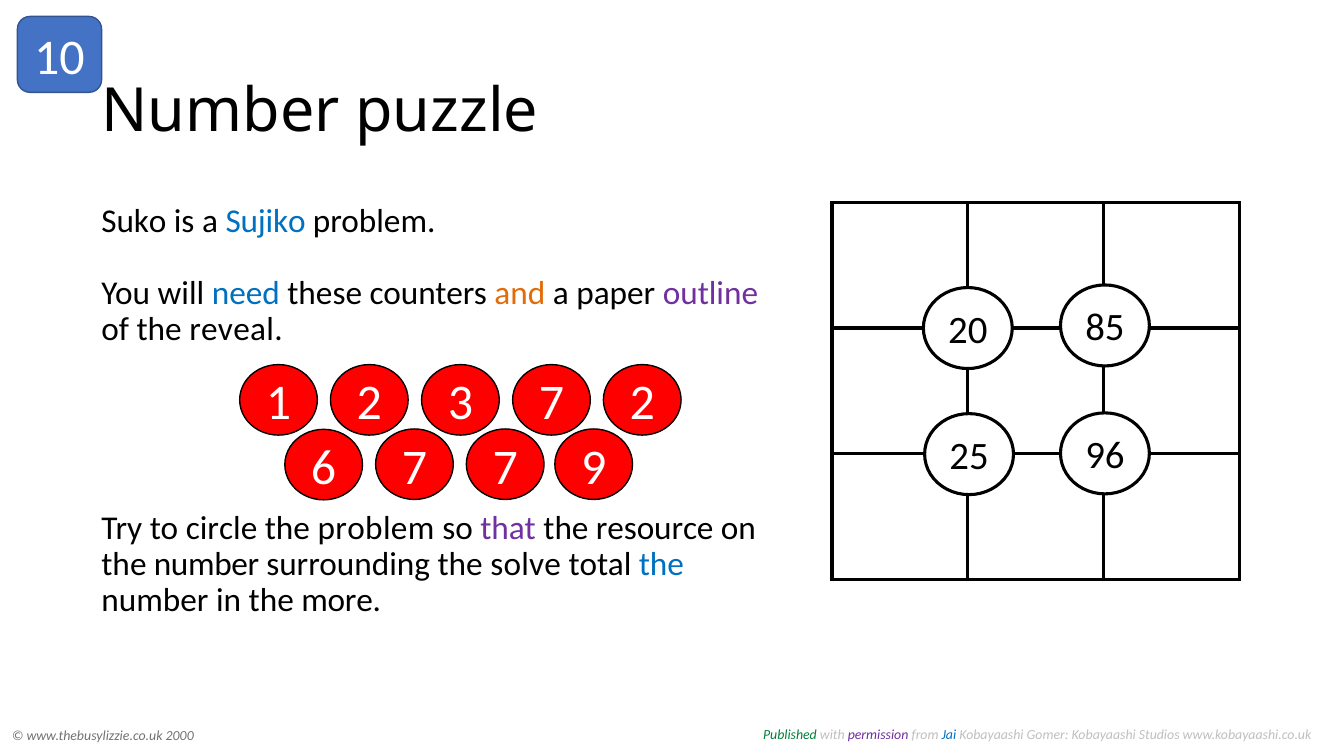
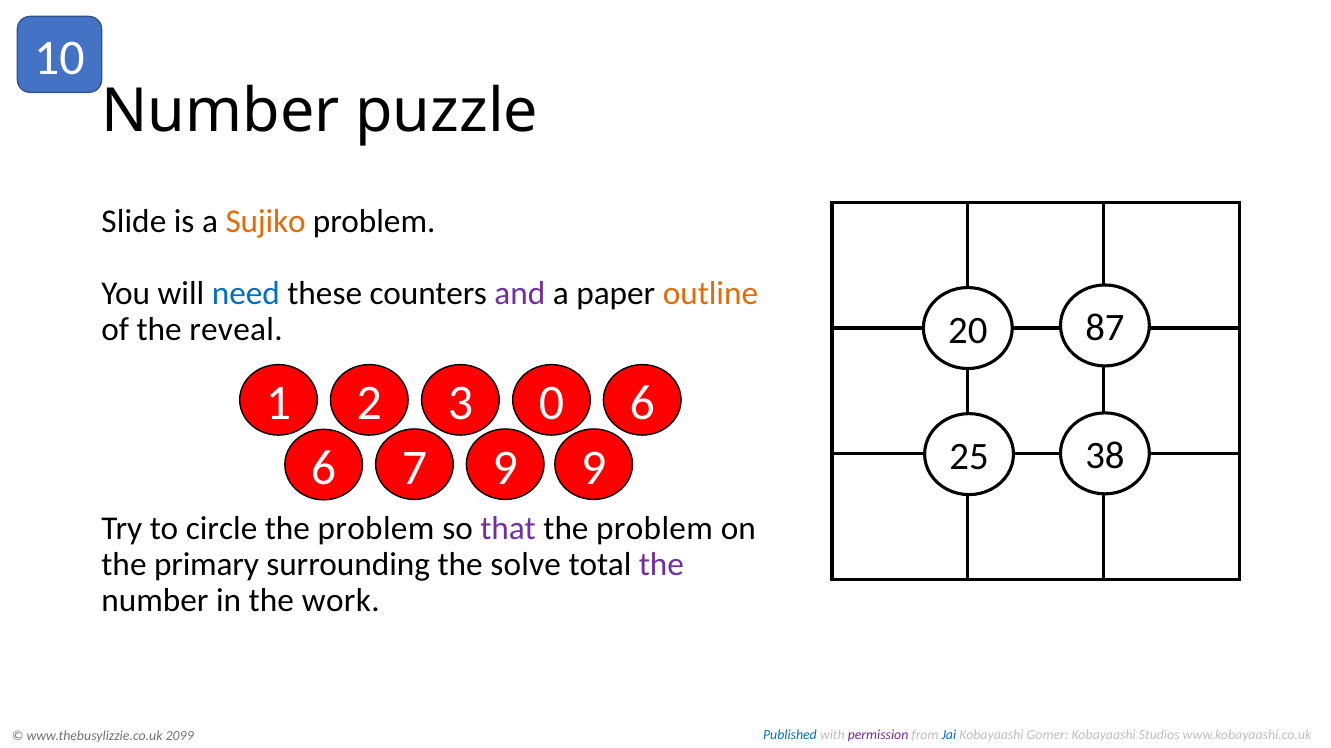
Suko: Suko -> Slide (134, 222)
Sujiko colour: blue -> orange (266, 222)
and colour: orange -> purple (520, 294)
outline colour: purple -> orange (710, 294)
85: 85 -> 87 (1105, 328)
1 7: 7 -> 0 (551, 404)
2 2: 2 -> 6 (642, 404)
96: 96 -> 38 (1105, 456)
7 7: 7 -> 9 (505, 468)
resource: resource -> problem (655, 529)
number: number -> primary (206, 565)
the colour: blue -> purple (661, 565)
more: more -> work (341, 601)
Published colour: green -> blue (790, 736)
2000: 2000 -> 2099 (180, 736)
